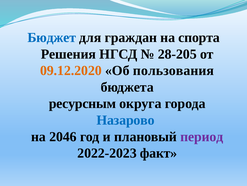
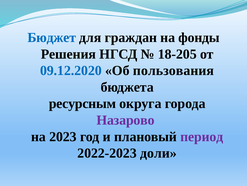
спорта: спорта -> фонды (199, 37)
28-205: 28-205 -> 18-205 (177, 54)
09.12.2020 colour: orange -> blue (71, 70)
Назарово colour: blue -> purple (125, 120)
2046: 2046 -> 2023 (63, 136)
факт: факт -> доли (158, 153)
